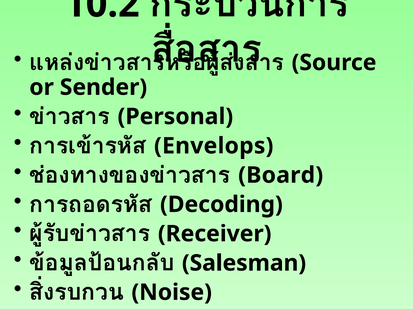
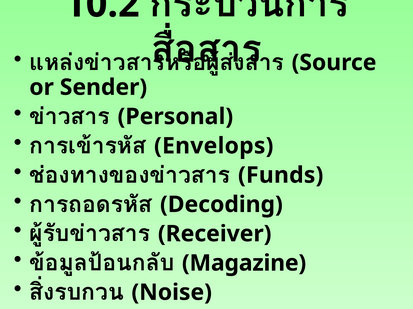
Board: Board -> Funds (281, 176)
Salesman: Salesman -> Magazine (244, 264)
